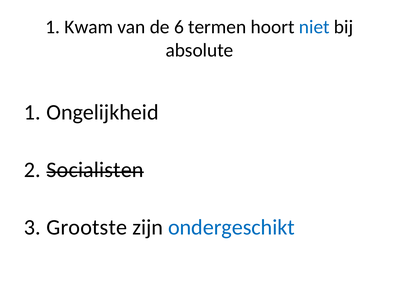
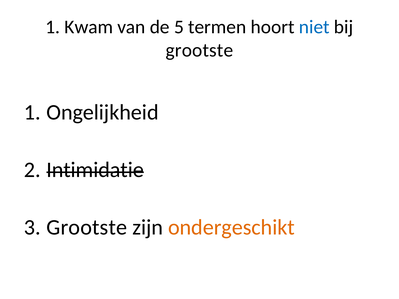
6: 6 -> 5 (179, 27)
absolute: absolute -> grootste (199, 50)
Socialisten: Socialisten -> Intimidatie (95, 170)
ondergeschikt colour: blue -> orange (231, 228)
